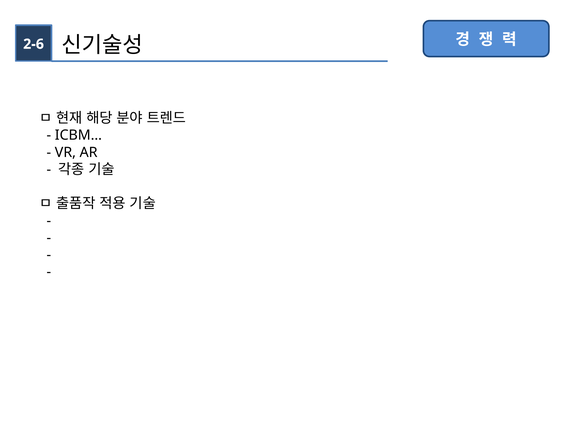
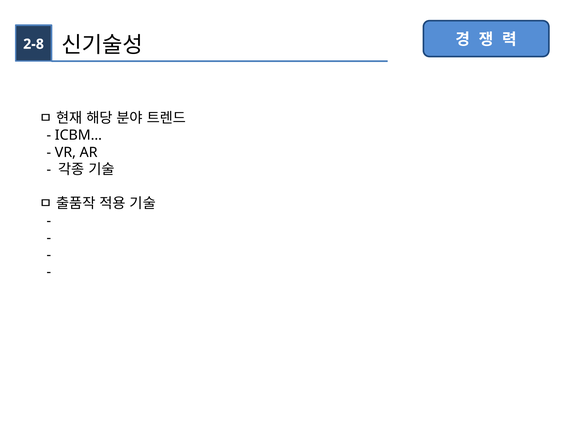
2-6: 2-6 -> 2-8 (34, 44)
